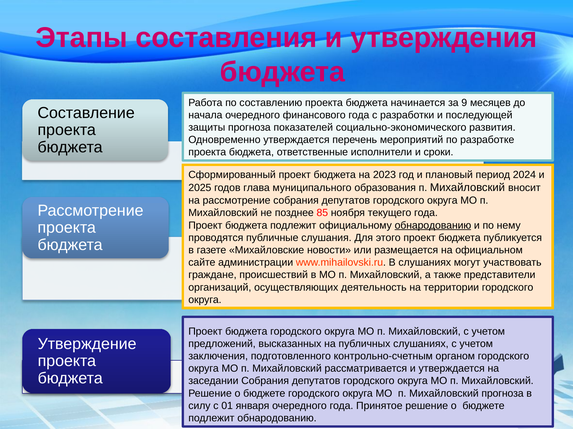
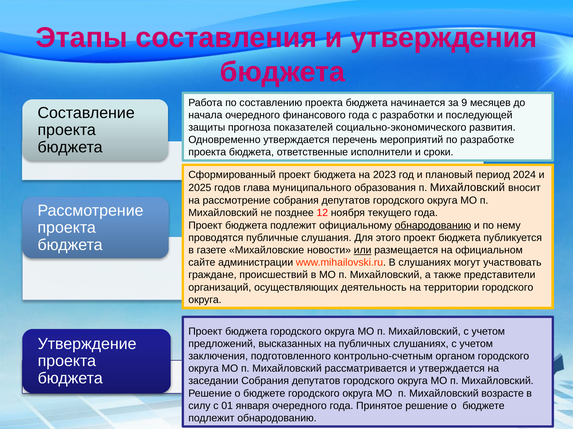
85: 85 -> 12 (322, 213)
или underline: none -> present (363, 251)
Михайловский прогноза: прогноза -> возрасте (503, 394)
